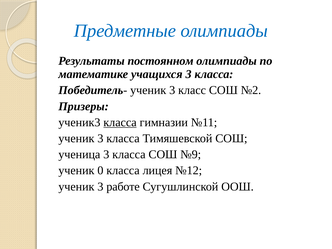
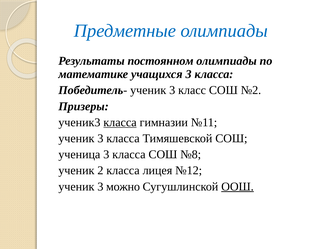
№9: №9 -> №8 (191, 154)
0: 0 -> 2 (100, 171)
работе: работе -> можно (123, 187)
ООШ underline: none -> present (237, 187)
